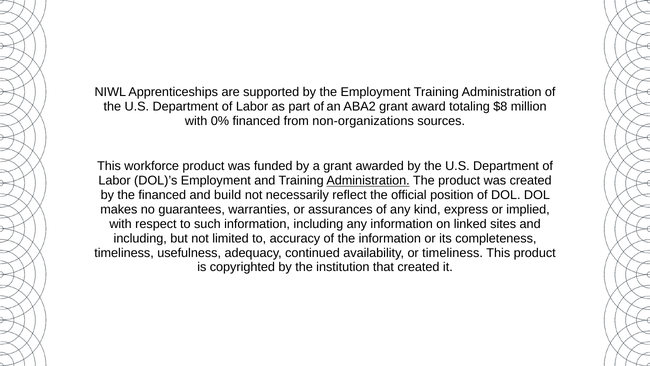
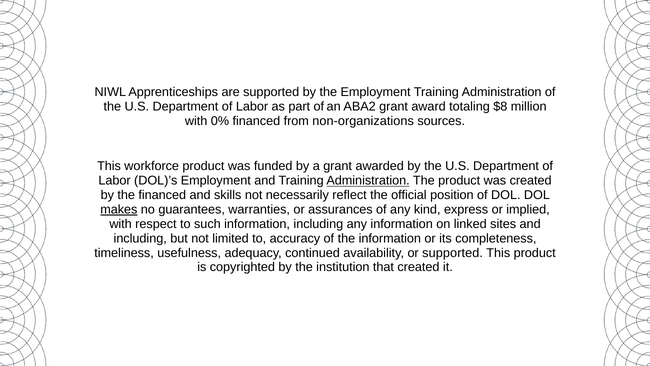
build: build -> skills (228, 195)
makes underline: none -> present (119, 209)
or timeliness: timeliness -> supported (453, 253)
